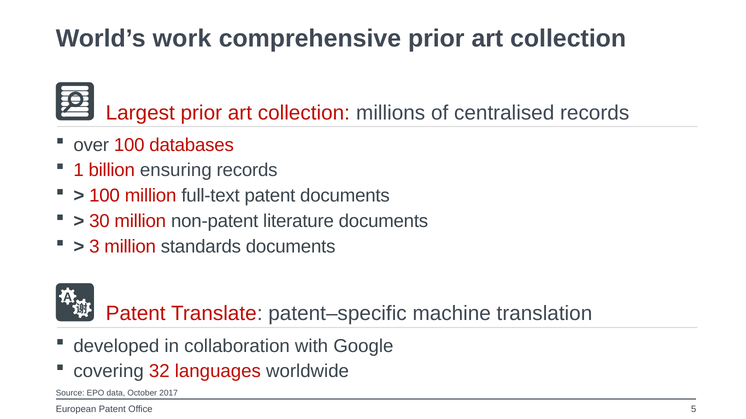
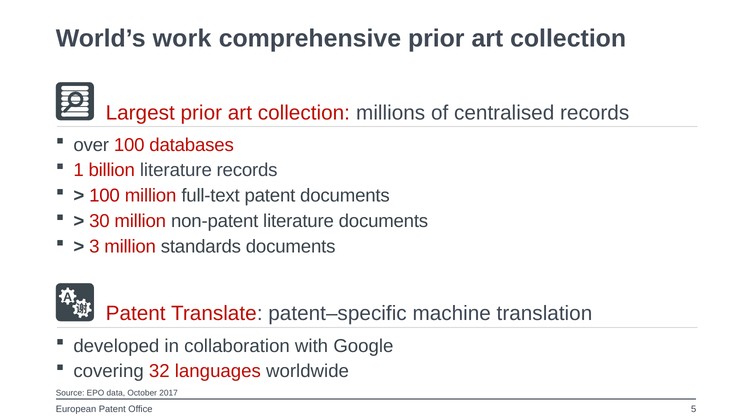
billion ensuring: ensuring -> literature (176, 171)
